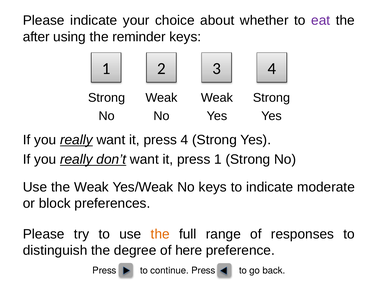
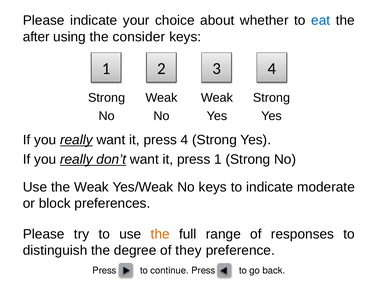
eat colour: purple -> blue (321, 20)
reminder: reminder -> consider (139, 37)
here: here -> they (189, 251)
